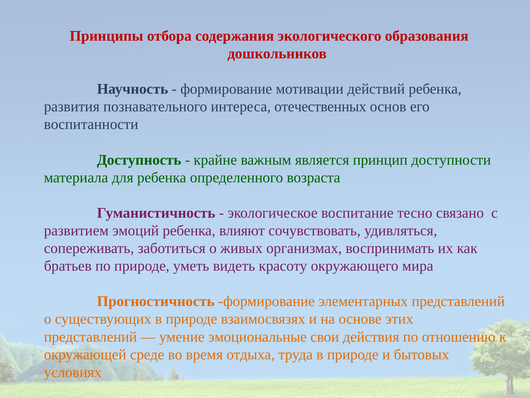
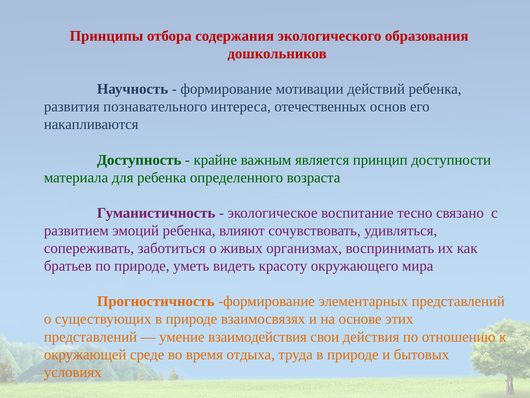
воспитанности: воспитанности -> накапливаются (91, 124)
эмоциональные: эмоциональные -> взаимодействия (258, 336)
